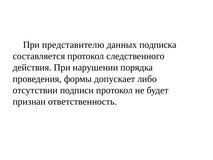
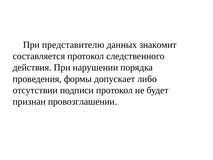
подписка: подписка -> знакомит (158, 45)
ответственность: ответственность -> провозглашении (83, 101)
